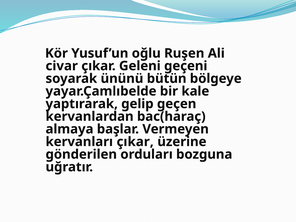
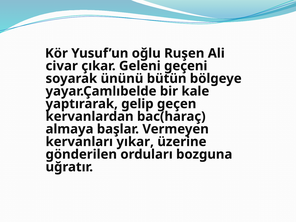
kervanları çıkar: çıkar -> yıkar (135, 142)
